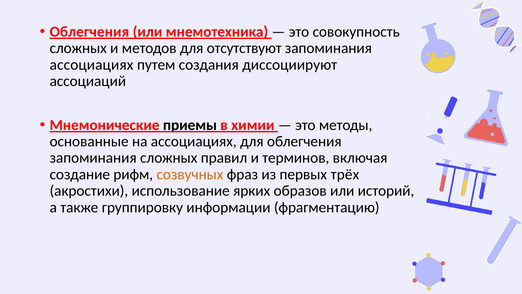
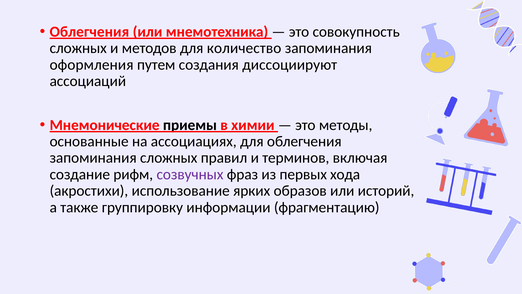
отсутствуют: отсутствуют -> количество (244, 48)
ассоциациях: ассоциациях -> оформления (92, 65)
созвучных colour: orange -> purple (190, 174)
трёх: трёх -> хода (345, 174)
